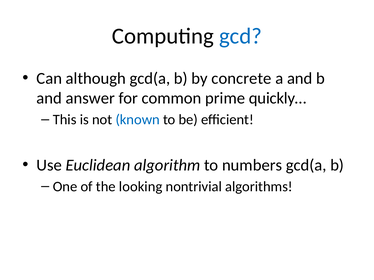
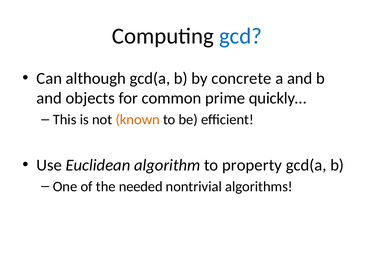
answer: answer -> objects (90, 98)
known colour: blue -> orange (138, 120)
numbers: numbers -> property (252, 165)
looking: looking -> needed (141, 187)
